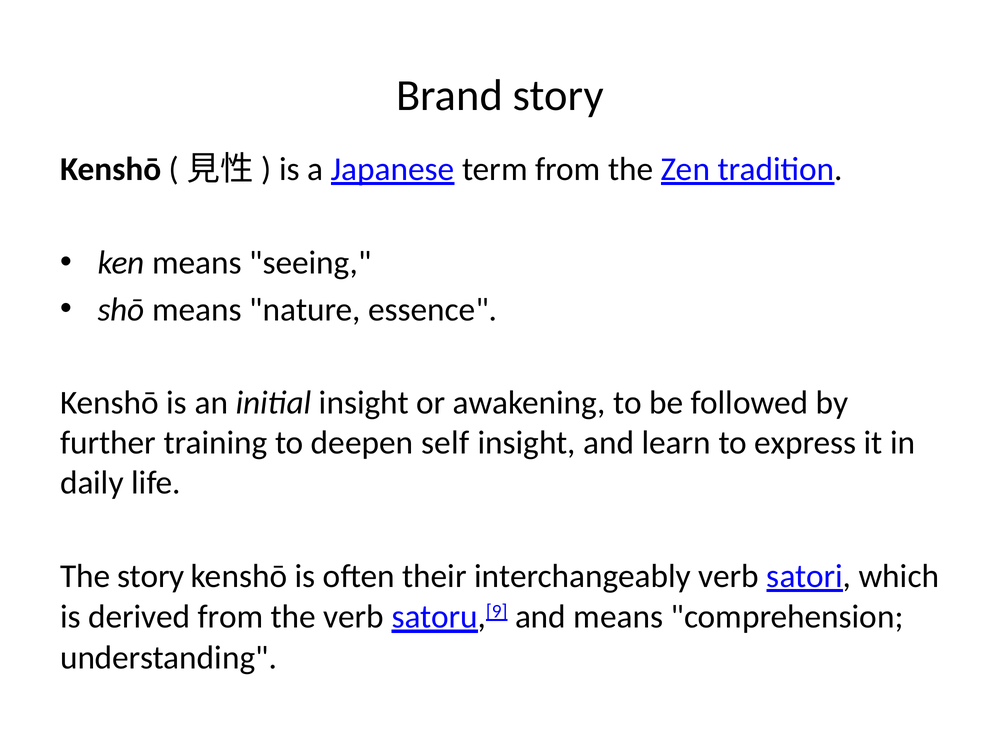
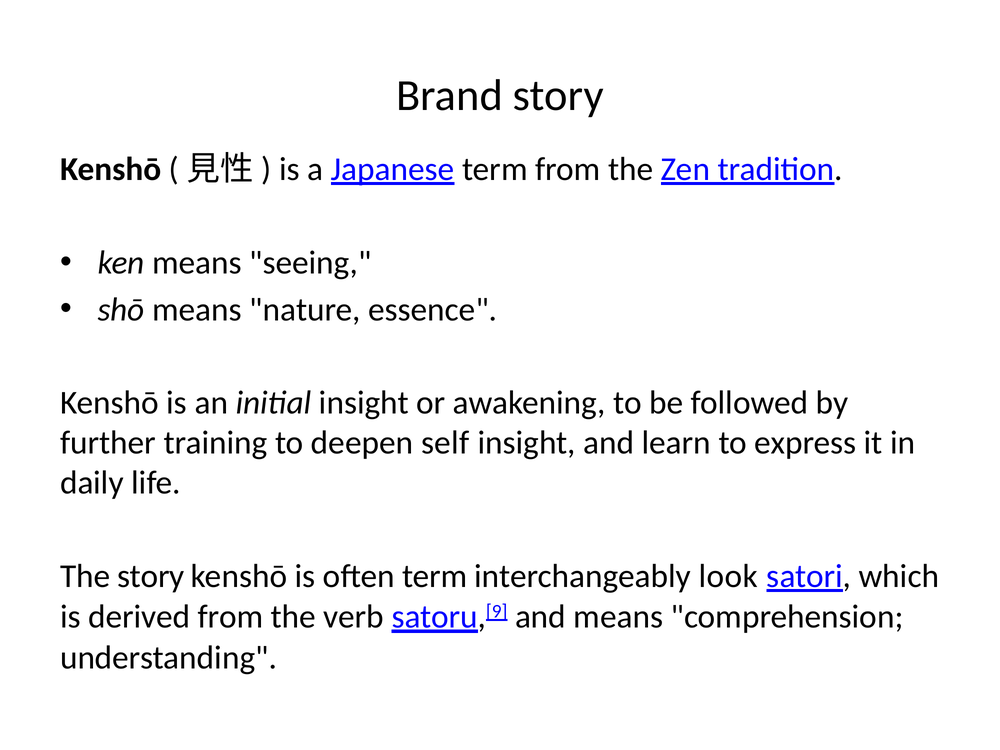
often their: their -> term (435, 576)
interchangeably verb: verb -> look (728, 576)
